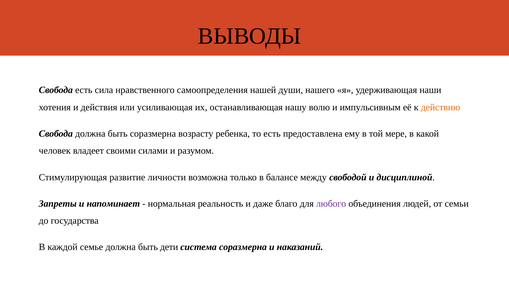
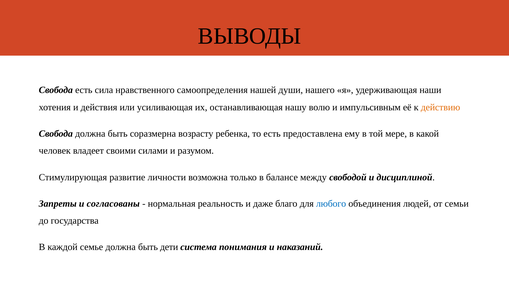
напоминает: напоминает -> согласованы (113, 204)
любого colour: purple -> blue (331, 204)
система соразмерна: соразмерна -> понимания (243, 247)
